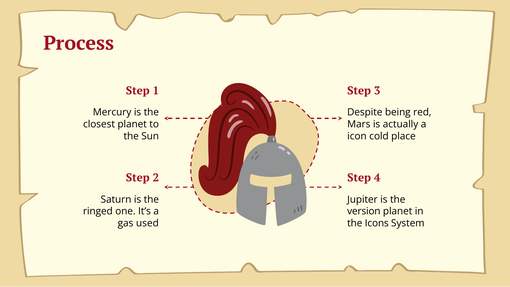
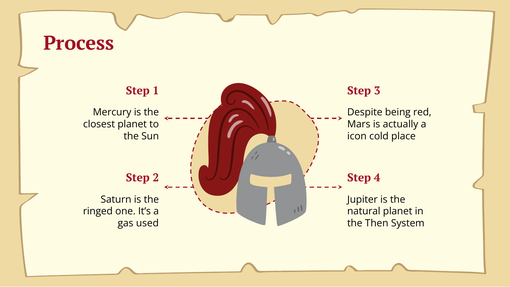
version: version -> natural (364, 211)
Icons: Icons -> Then (377, 223)
